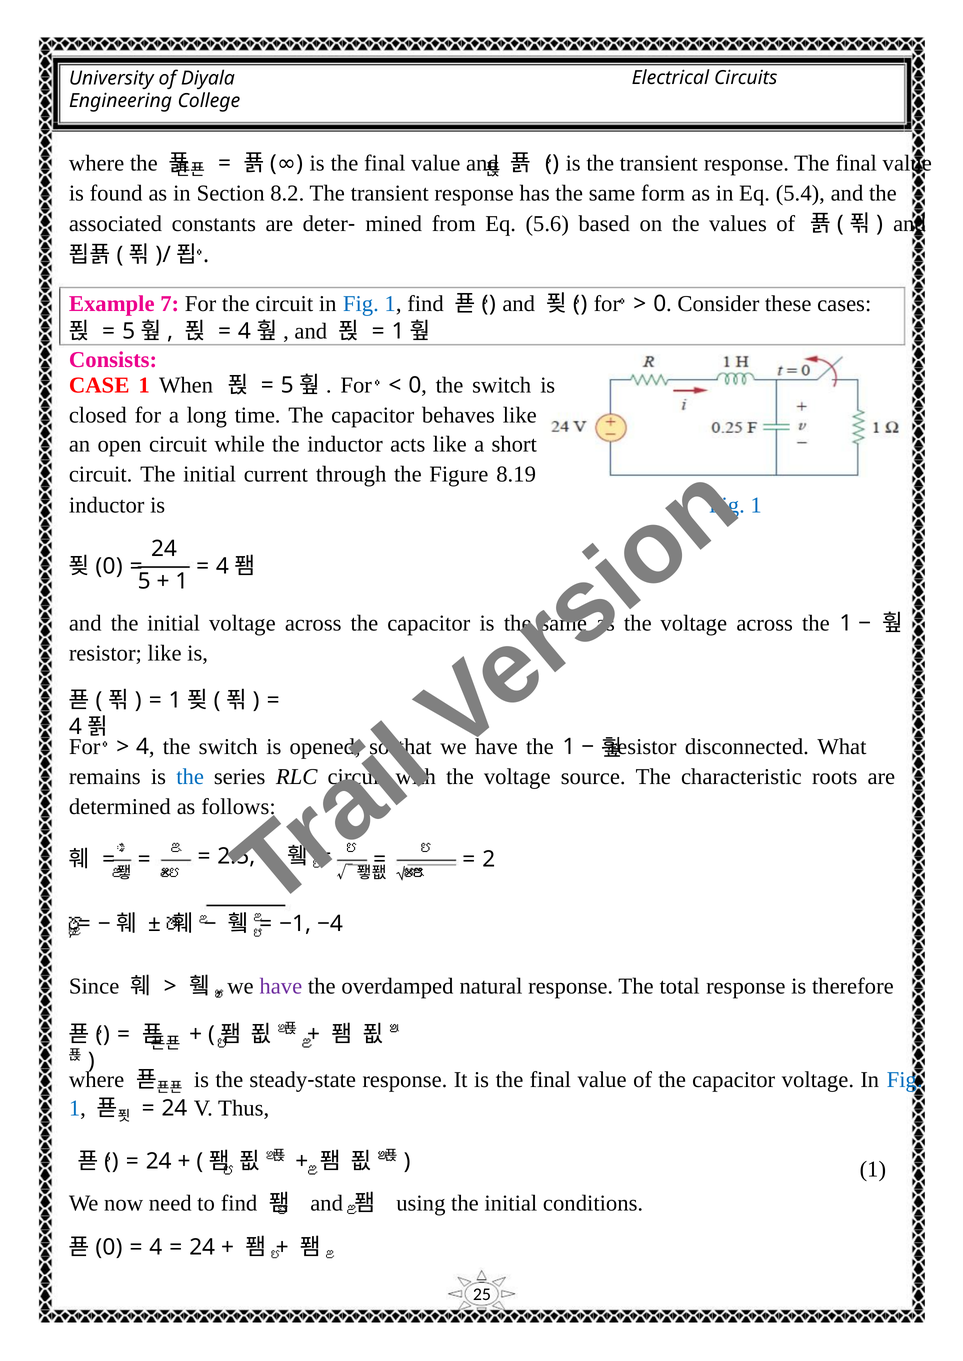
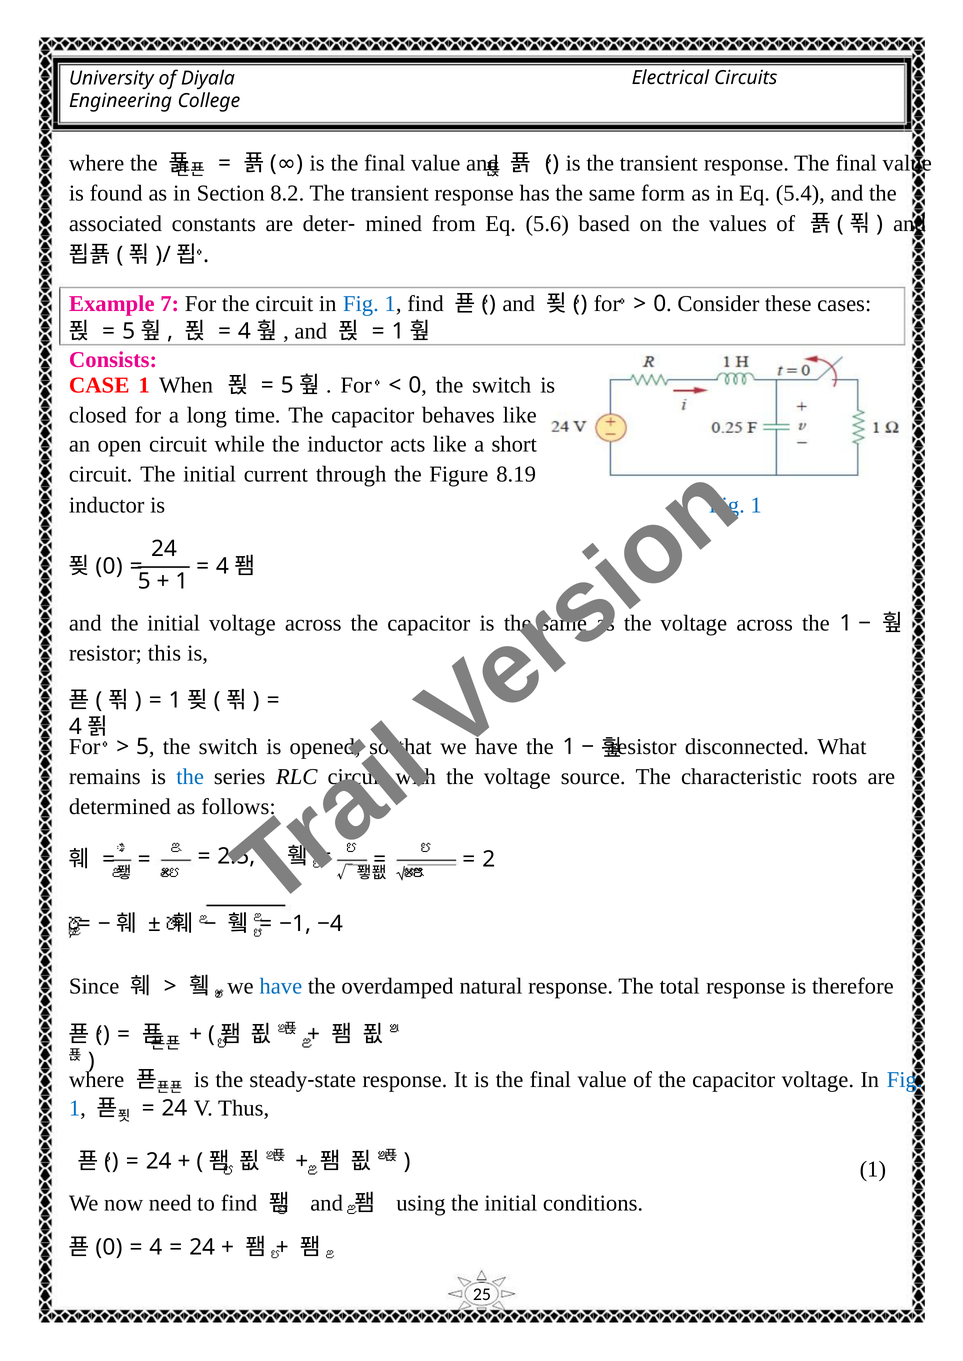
resistor like: like -> this (164, 653)
4: 4 -> 5 (143, 747)
have colour: purple -> blue (281, 986)
